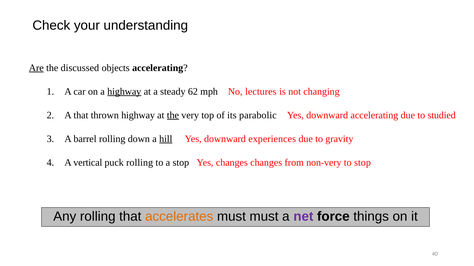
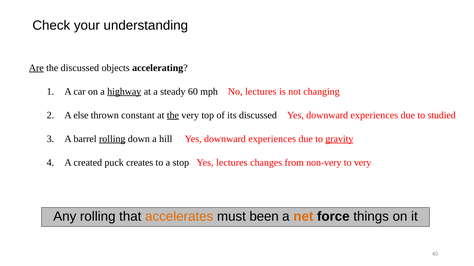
62: 62 -> 60 (193, 92)
A that: that -> else (81, 115)
thrown highway: highway -> constant (138, 115)
its parabolic: parabolic -> discussed (258, 115)
accelerating: accelerating -> experiences (374, 115)
rolling underline: none -> present (112, 139)
hill underline: present -> none (166, 139)
gravity underline: none -> present (339, 139)
vertical: vertical -> created (88, 163)
puck rolling: rolling -> creates (140, 163)
Yes changes: changes -> lectures (232, 163)
to stop: stop -> very (363, 163)
must must: must -> been (264, 217)
net colour: purple -> orange (303, 217)
